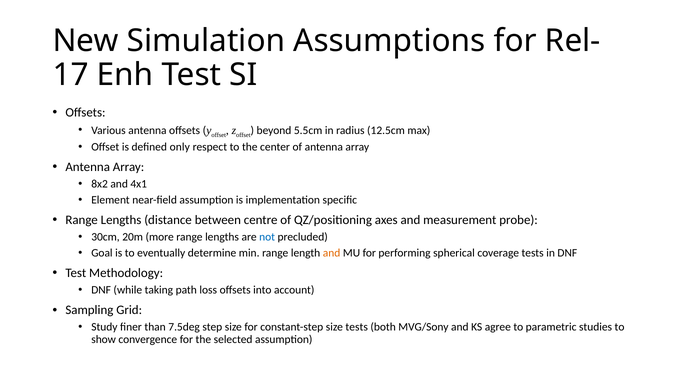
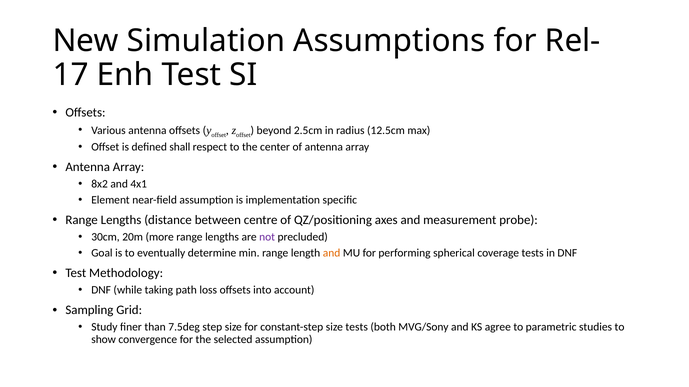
5.5cm: 5.5cm -> 2.5cm (308, 131)
only: only -> shall (180, 147)
not colour: blue -> purple (267, 237)
